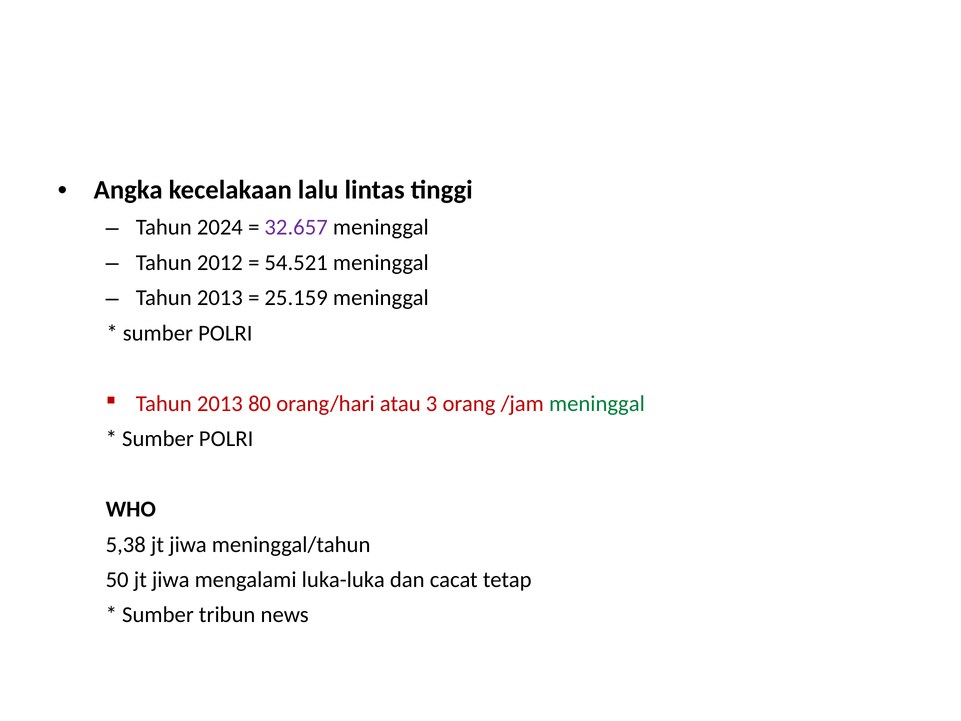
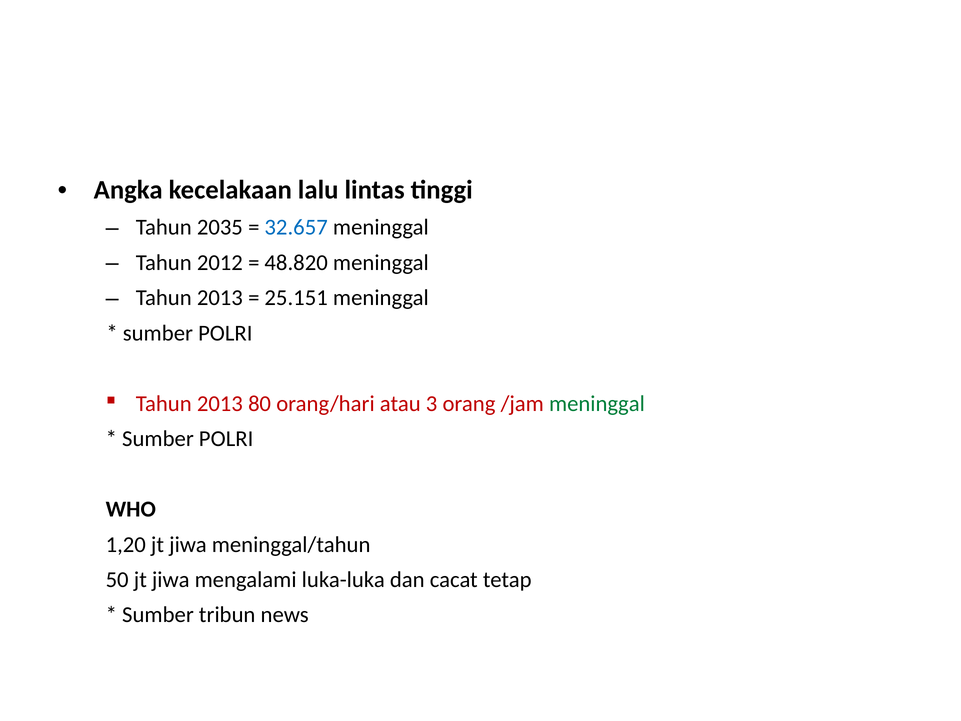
2024: 2024 -> 2035 (220, 227)
32.657 colour: purple -> blue (296, 227)
54.521: 54.521 -> 48.820 (296, 263)
25.159: 25.159 -> 25.151 (296, 298)
5,38: 5,38 -> 1,20 (126, 544)
